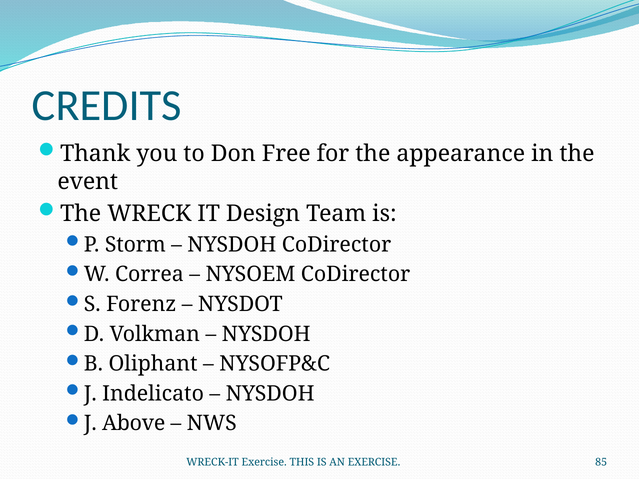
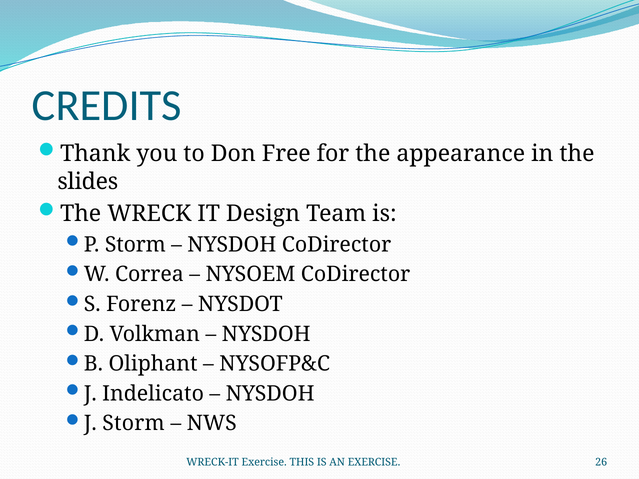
event: event -> slides (88, 182)
J Above: Above -> Storm (133, 424)
85: 85 -> 26 (601, 462)
